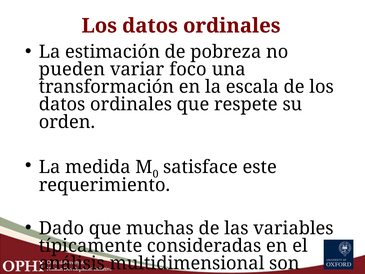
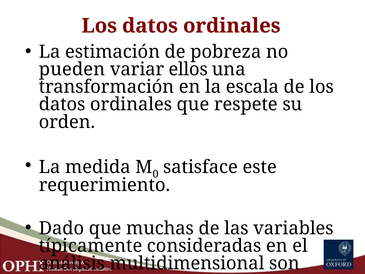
foco: foco -> ellos (188, 69)
